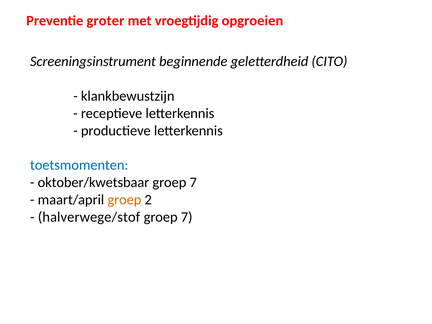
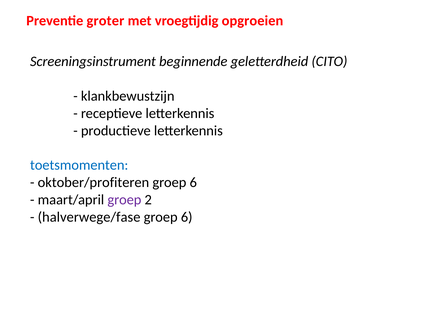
oktober/kwetsbaar: oktober/kwetsbaar -> oktober/profiteren (93, 182)
7: 7 -> 6 (193, 182)
groep colour: orange -> purple (124, 200)
halverwege/stof: halverwege/stof -> halverwege/fase (89, 217)
7: 7 -> 6 (187, 217)
